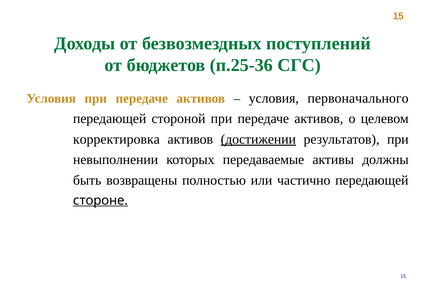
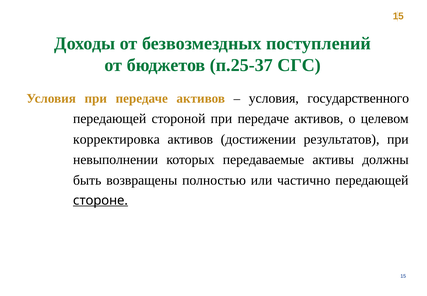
п.25-36: п.25-36 -> п.25-37 (241, 65)
первоначального: первоначального -> государственного (358, 98)
достижении underline: present -> none (258, 139)
